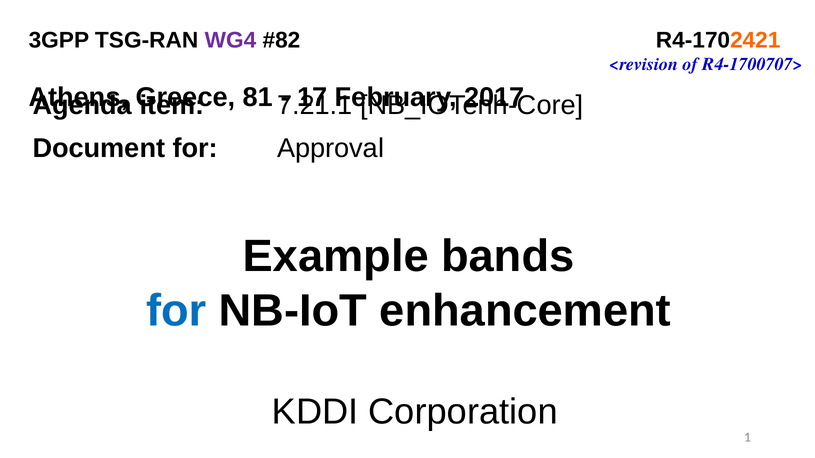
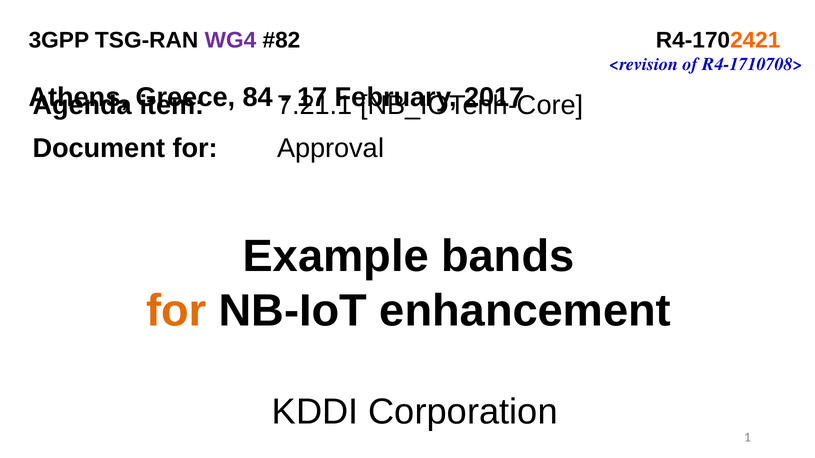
R4-1700707>: R4-1700707> -> R4-1710708> (753, 64)
81: 81 -> 84 (258, 98)
for colour: blue -> orange (176, 311)
